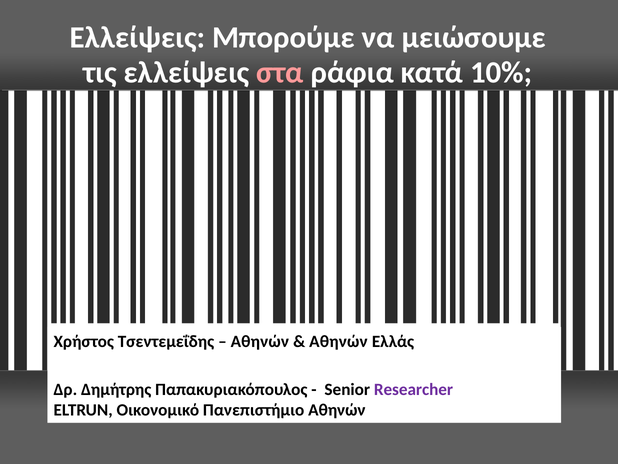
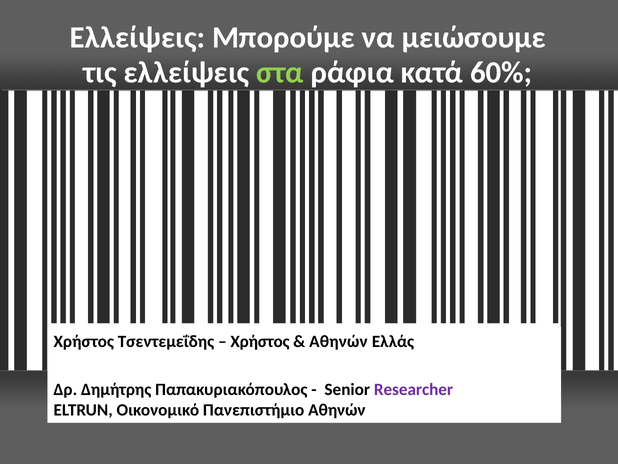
στα colour: pink -> light green (280, 73)
10%: 10% -> 60% (501, 73)
Αθηνών: Αθηνών -> Χρήστος (260, 341)
